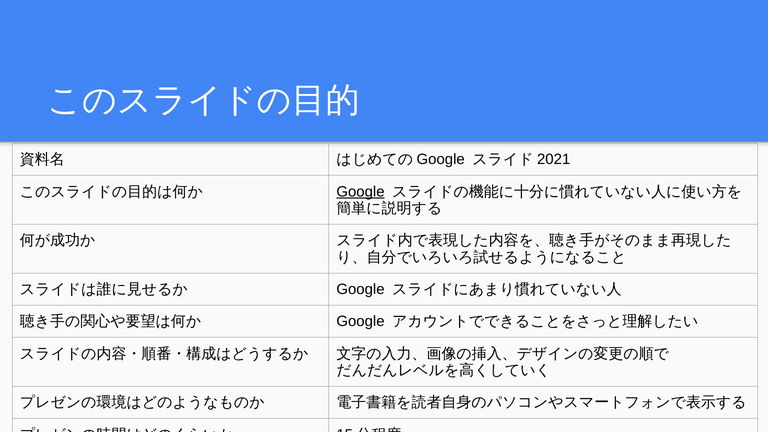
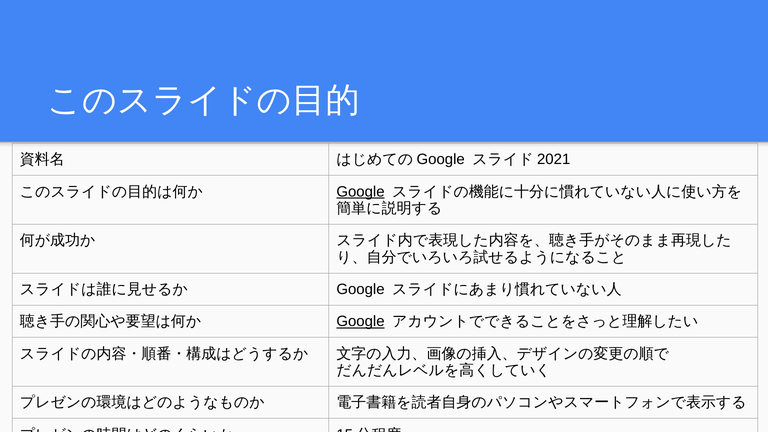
Google underline: none -> present (361, 322)
